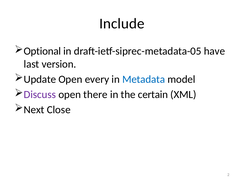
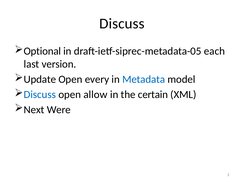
Include: Include -> Discuss (122, 24)
have: have -> each (214, 51)
Discuss colour: purple -> blue (40, 95)
there: there -> allow (95, 95)
Close: Close -> Were (59, 110)
